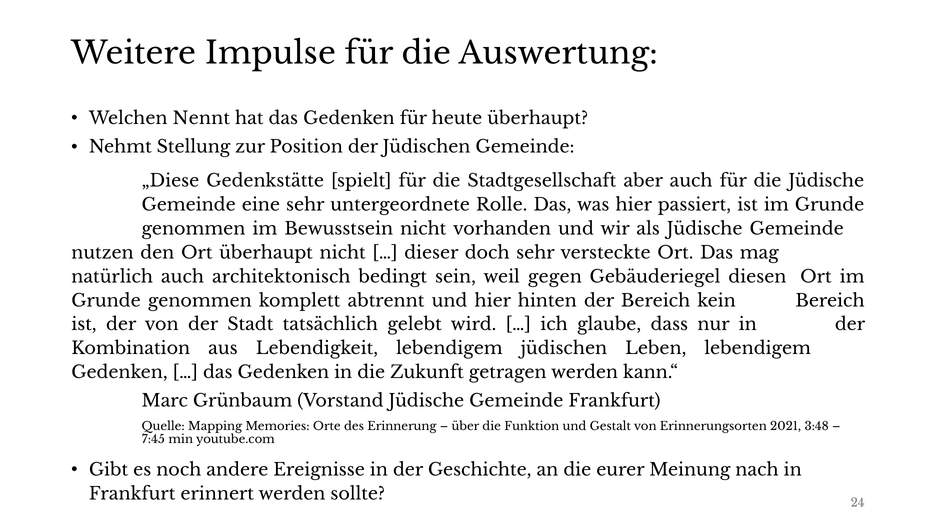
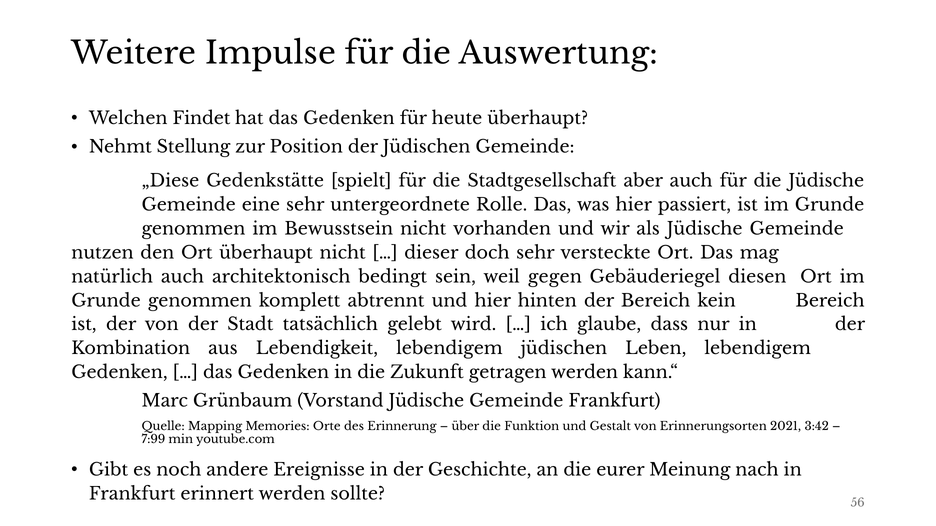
Nennt: Nennt -> Findet (201, 118)
3:48: 3:48 -> 3:42 (817, 427)
7:45: 7:45 -> 7:99 (153, 440)
24: 24 -> 56 (858, 504)
